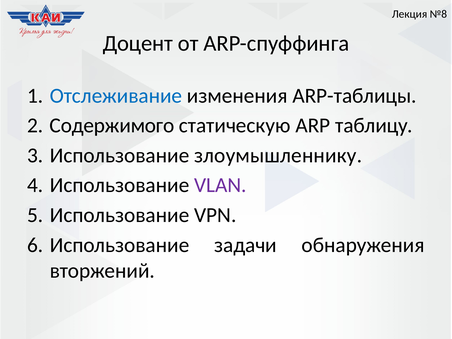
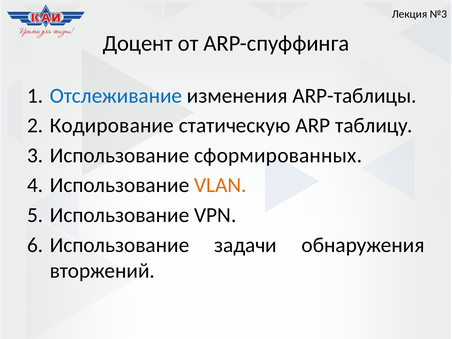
№8: №8 -> №3 (438, 14)
Содержимого: Содержимого -> Кодирование (112, 126)
злоумышленнику: злоумышленнику -> сформированных (278, 155)
VLAN colour: purple -> orange (220, 185)
